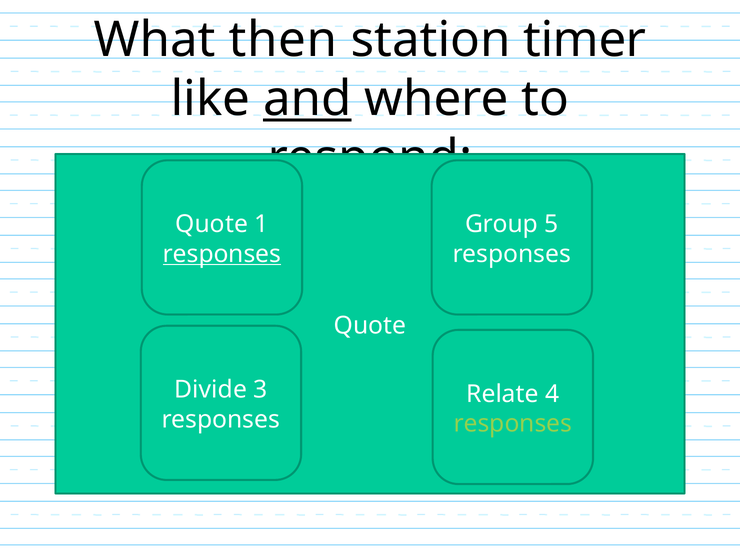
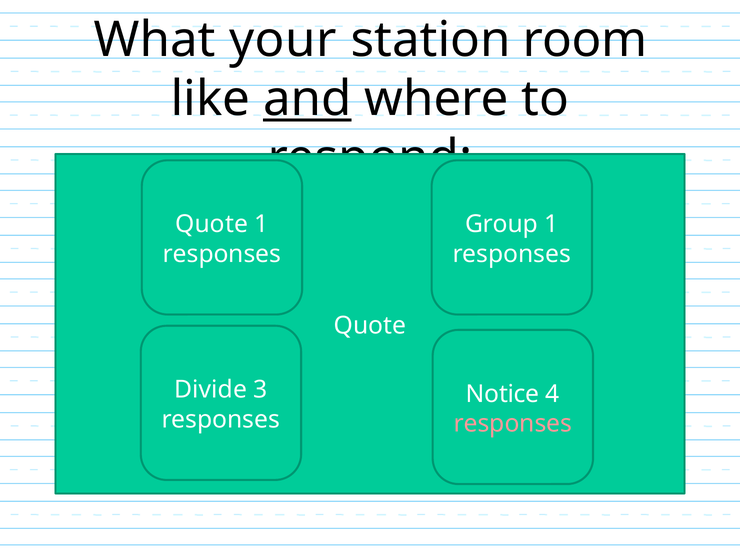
then: then -> your (283, 40)
timer: timer -> room (585, 40)
Group 5: 5 -> 1 (551, 224)
responses underline: present -> none (222, 254)
Relate: Relate -> Notice (503, 394)
responses colour: light green -> pink (513, 423)
